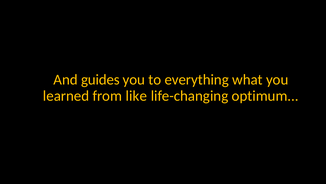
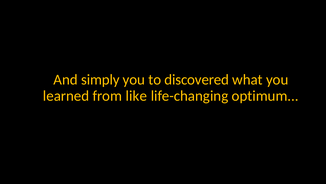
guides: guides -> simply (100, 79)
everything: everything -> discovered (197, 79)
